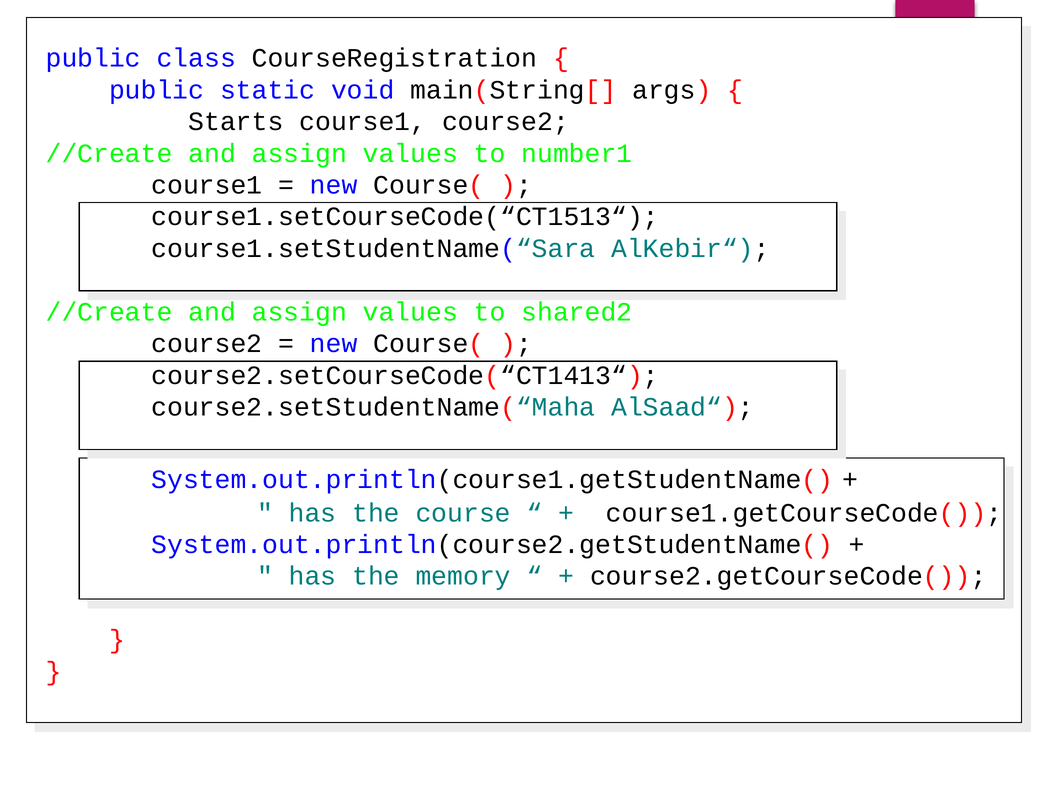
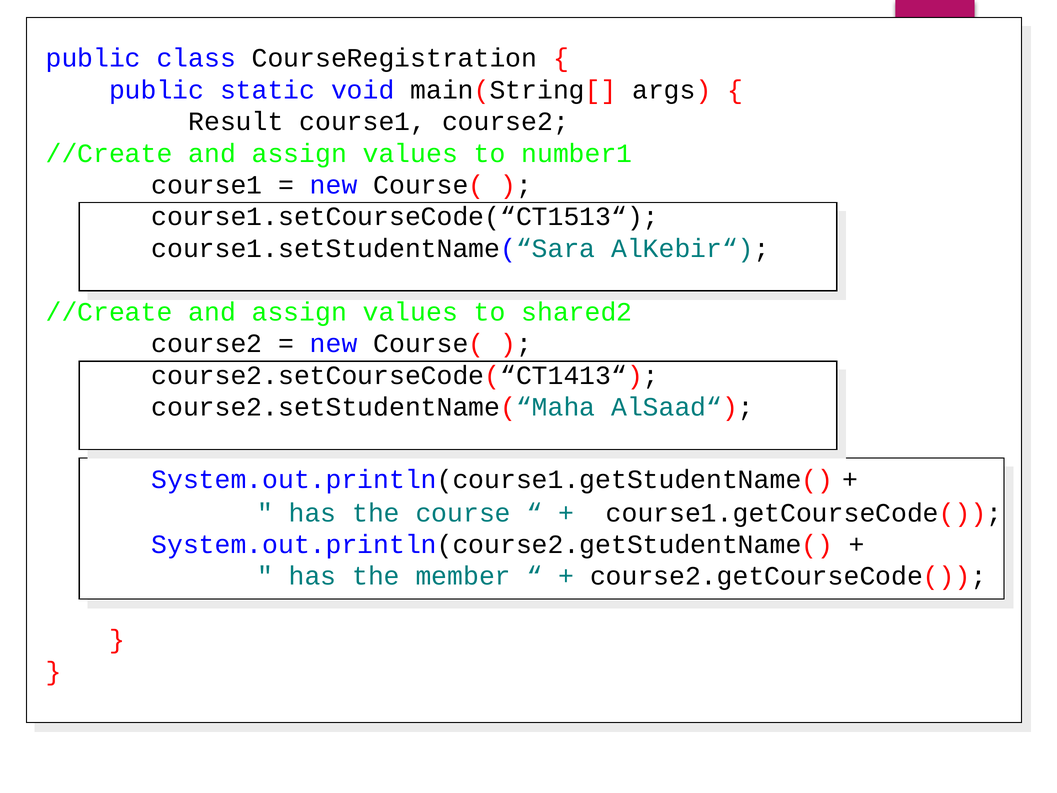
Starts: Starts -> Result (236, 122)
memory: memory -> member (463, 576)
